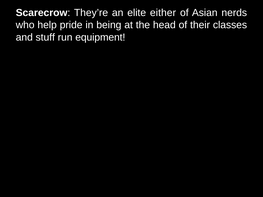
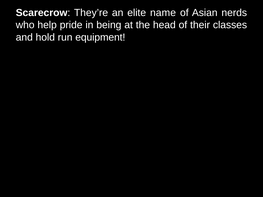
either: either -> name (163, 13)
stuff: stuff -> hold (45, 37)
